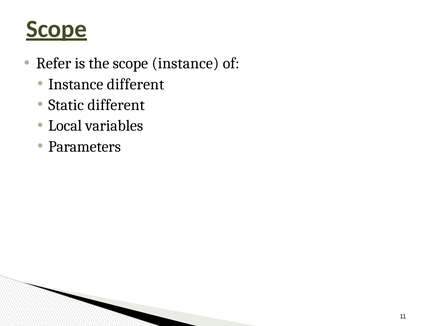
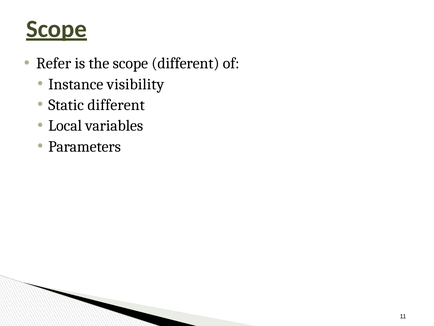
scope instance: instance -> different (185, 63)
Instance different: different -> visibility (135, 84)
